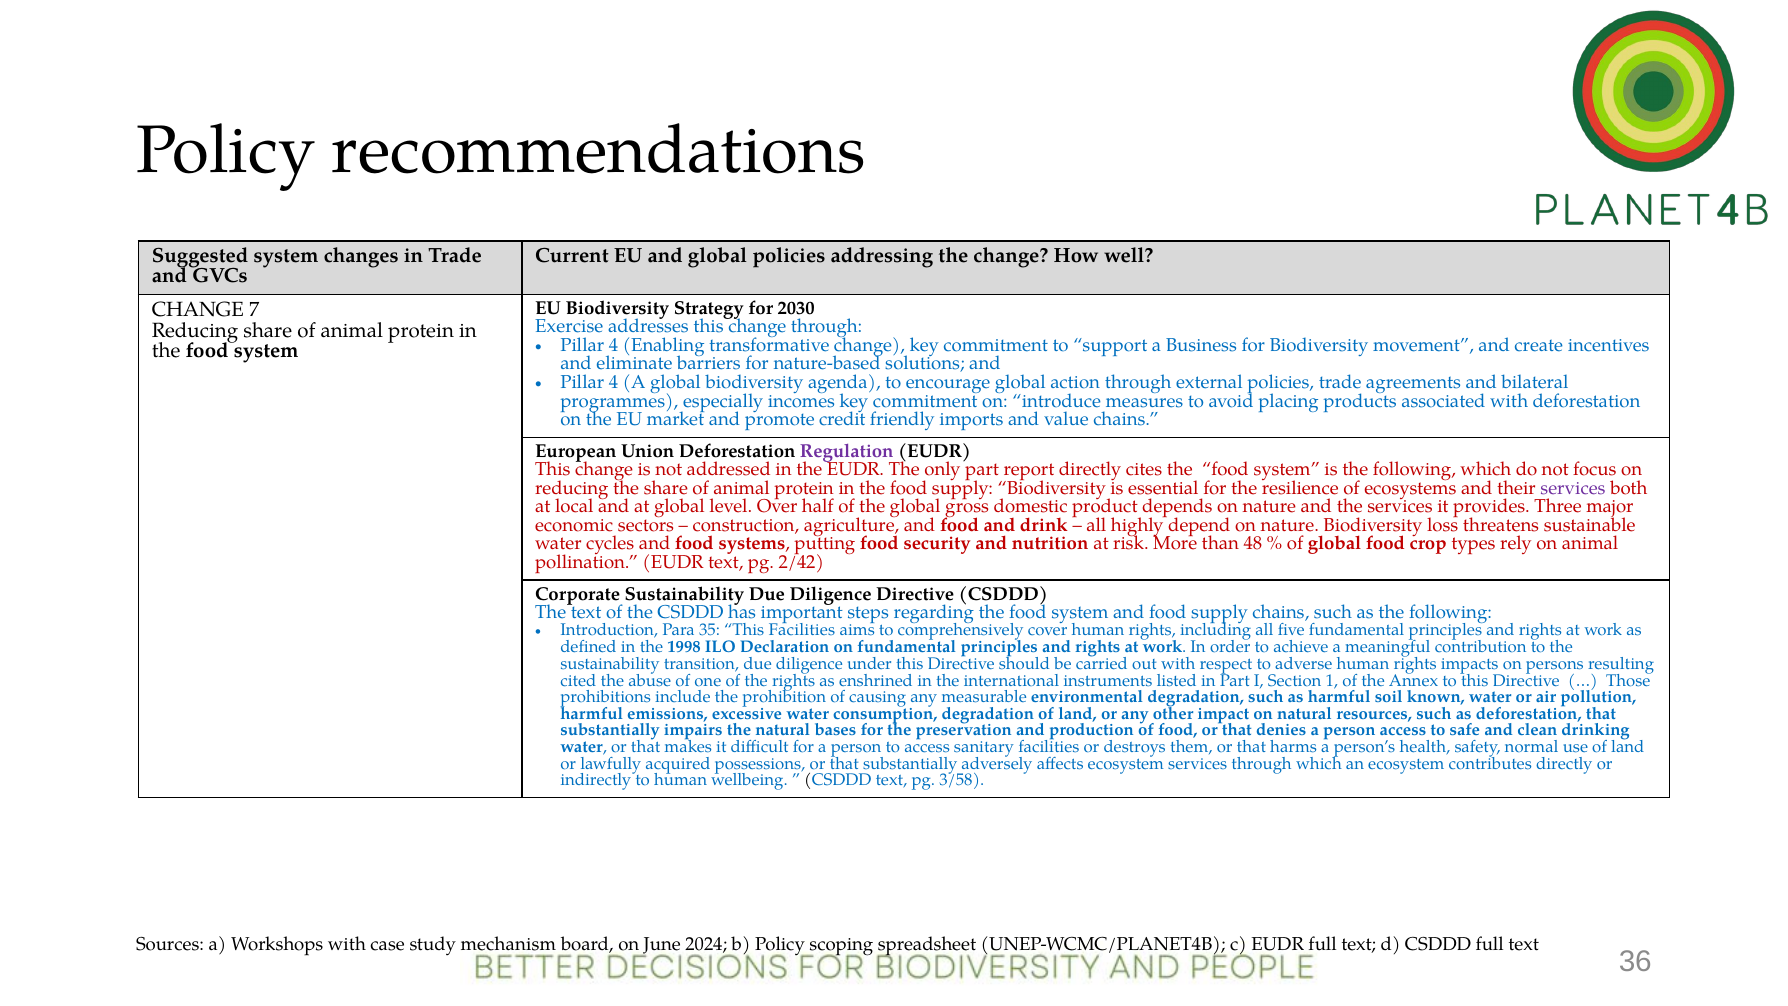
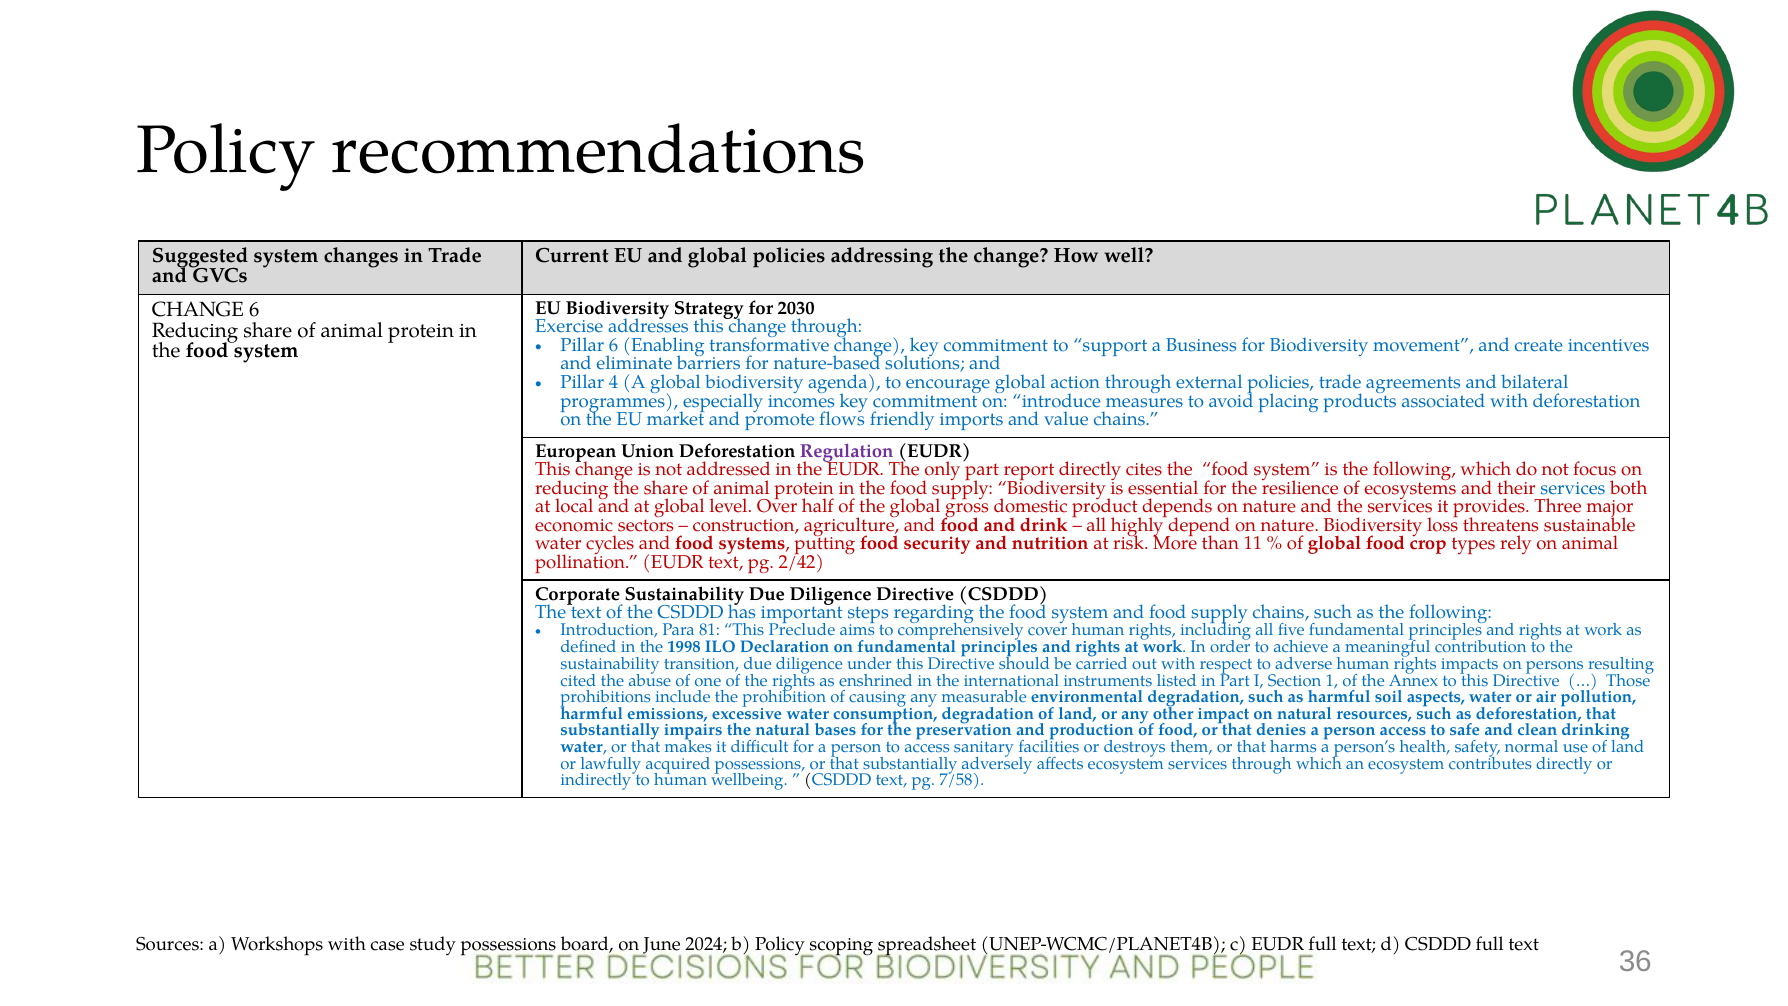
CHANGE 7: 7 -> 6 (254, 310)
4: 4 -> 6 (613, 345)
credit: credit -> flows (842, 419)
services colour: purple -> blue (1573, 488)
48: 48 -> 11 (1253, 544)
35: 35 -> 81 (709, 630)
This Facilities: Facilities -> Preclude (802, 630)
known: known -> aspects (1436, 697)
3/58: 3/58 -> 7/58 (962, 780)
study mechanism: mechanism -> possessions (508, 944)
